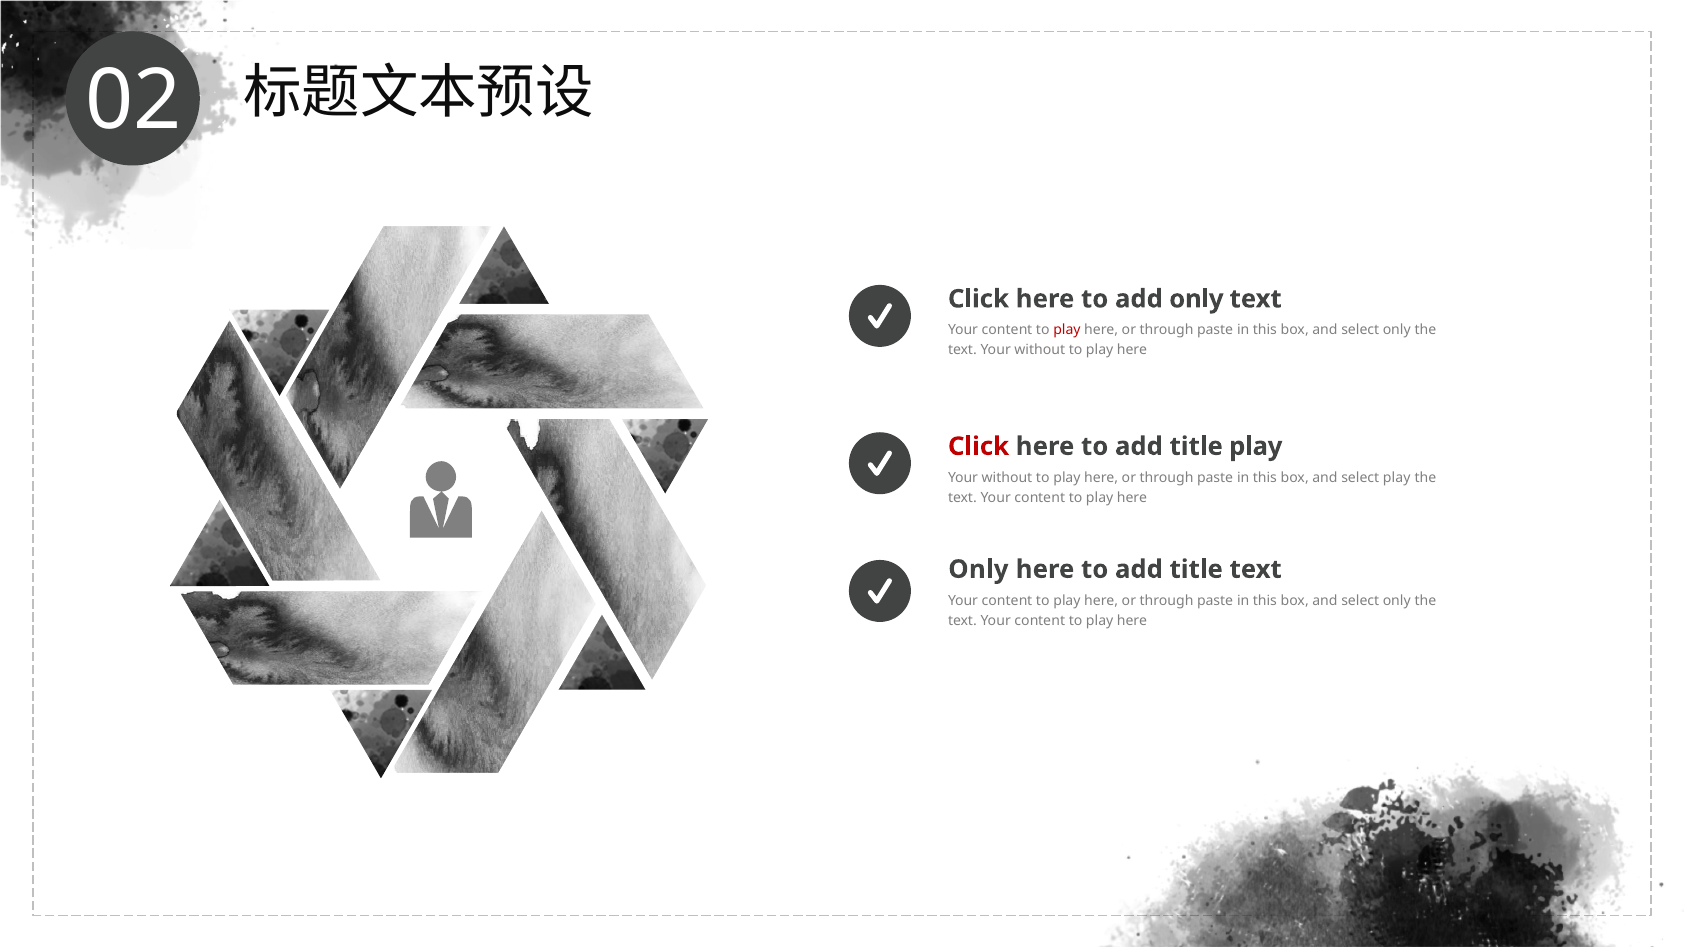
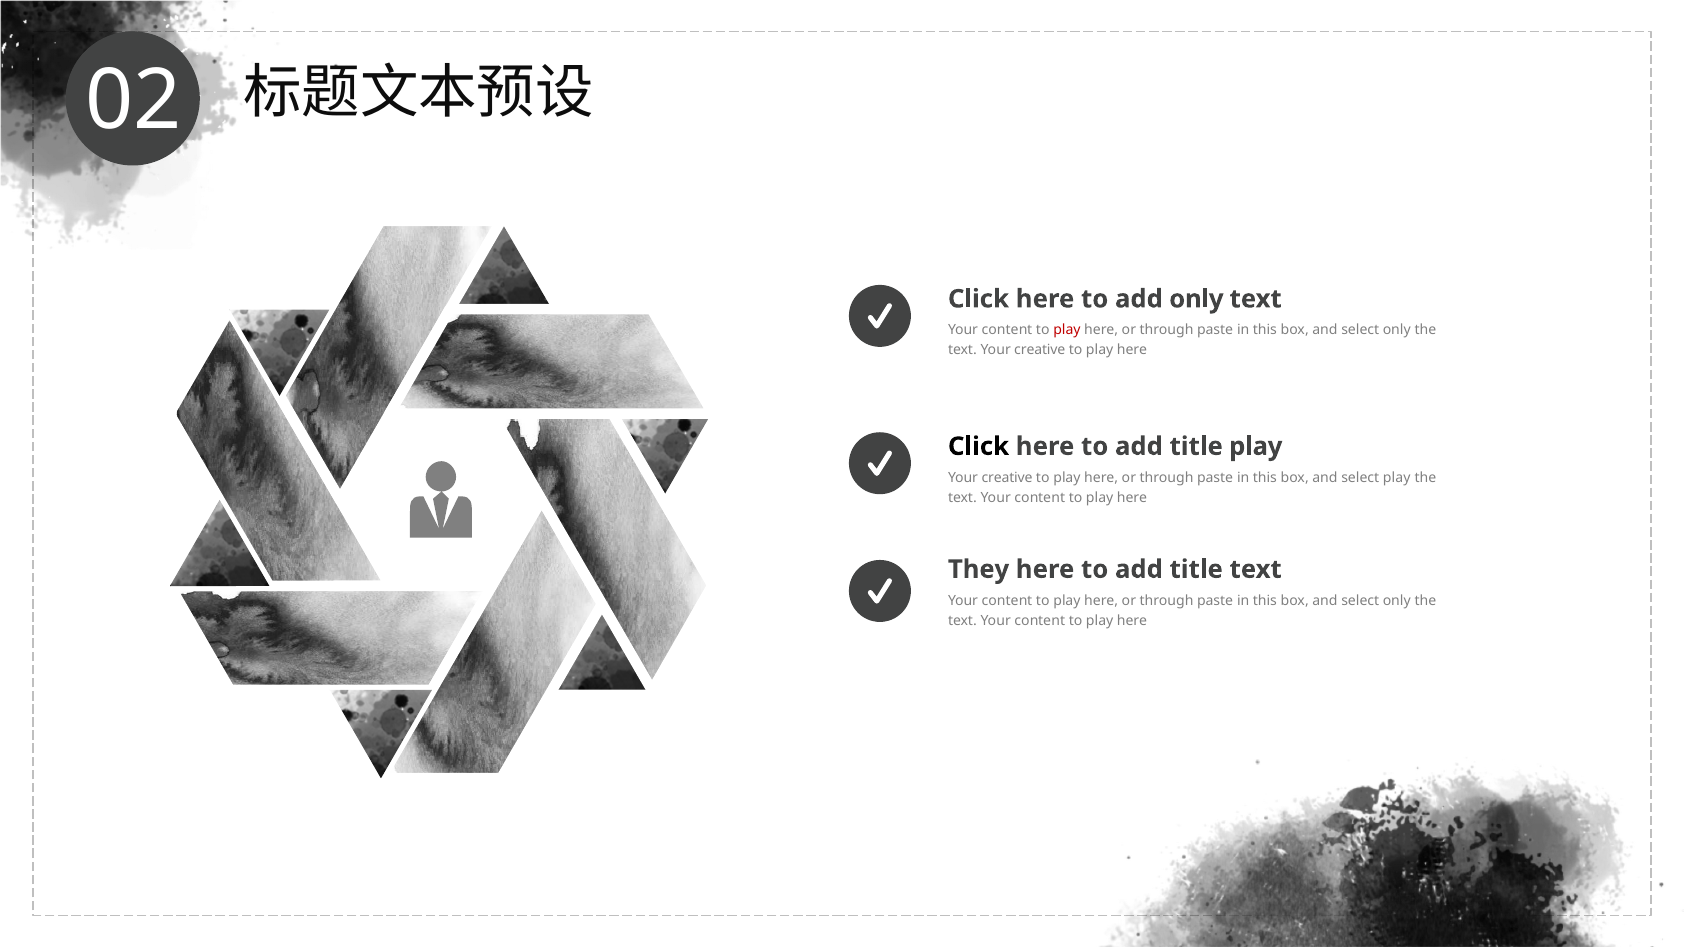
without: without -> creative (1040, 350)
Click colour: red -> black (979, 447)
without: without -> creative (1007, 478)
Only: Only -> They (979, 570)
